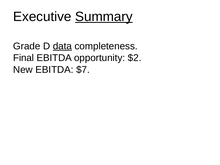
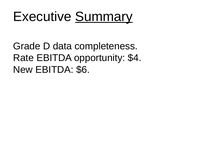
data underline: present -> none (62, 46)
Final: Final -> Rate (23, 58)
$2: $2 -> $4 (135, 58)
$7: $7 -> $6 (83, 70)
